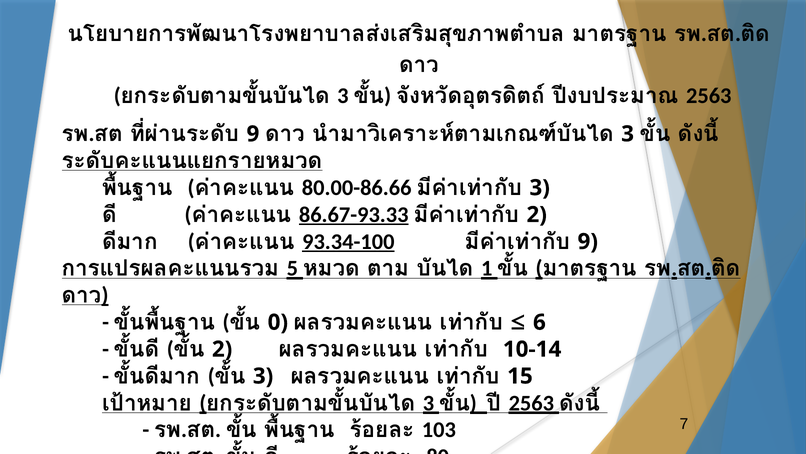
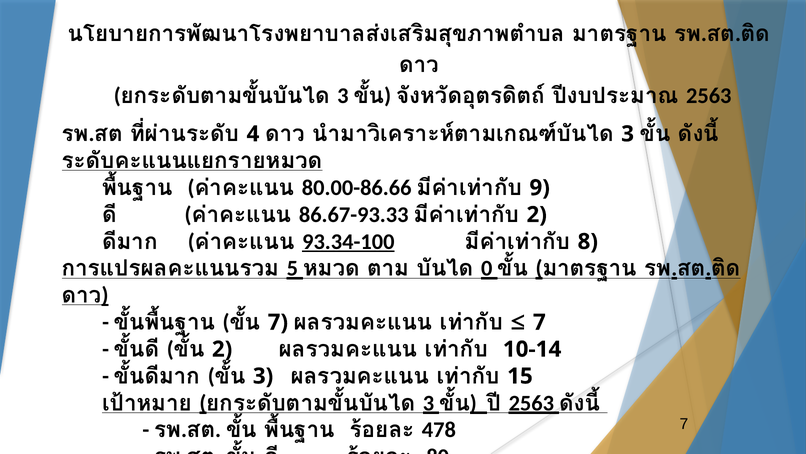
9: 9 -> 4 (253, 134)
3: 3 -> 9 (540, 188)
86.67-93.33 underline: present -> none (354, 214)
9: 9 -> 8 (588, 241)
1: 1 -> 0 (487, 268)
0: 0 -> 7 (278, 322)
6: 6 -> 7 (539, 322)
103: 103 -> 478 (439, 429)
